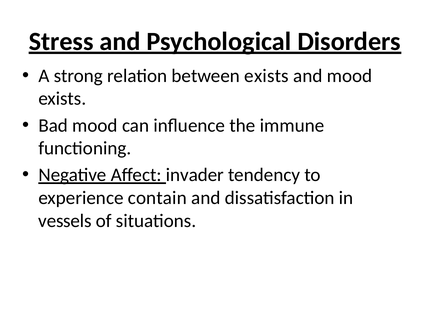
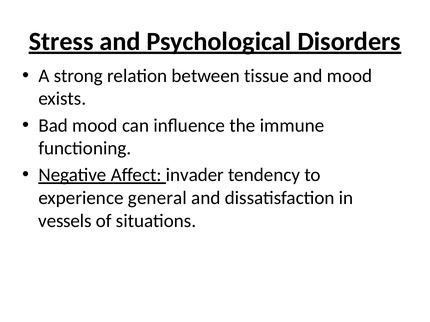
between exists: exists -> tissue (267, 76)
contain: contain -> general (157, 198)
